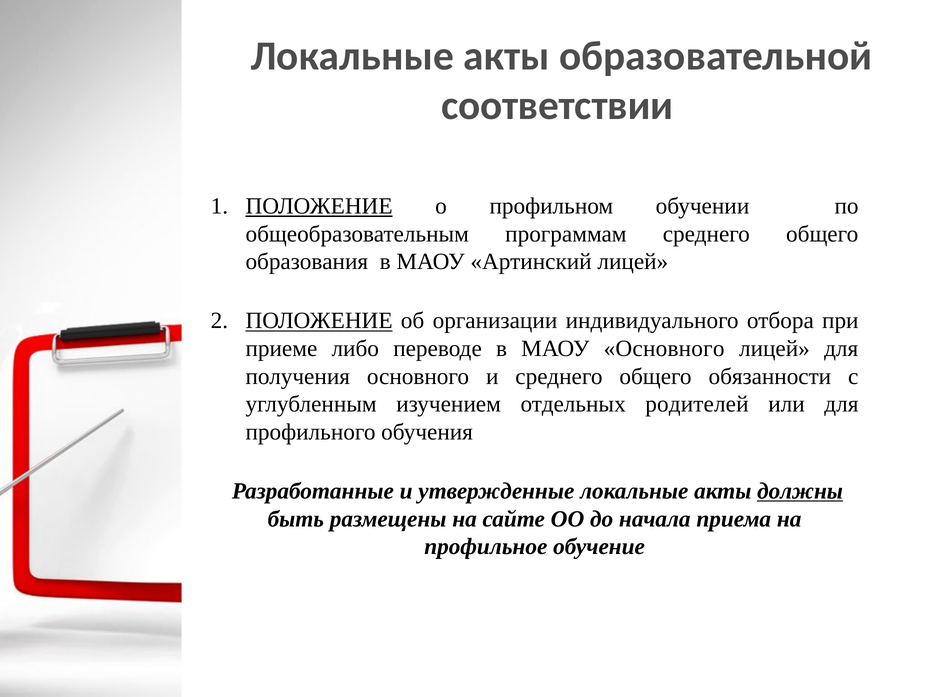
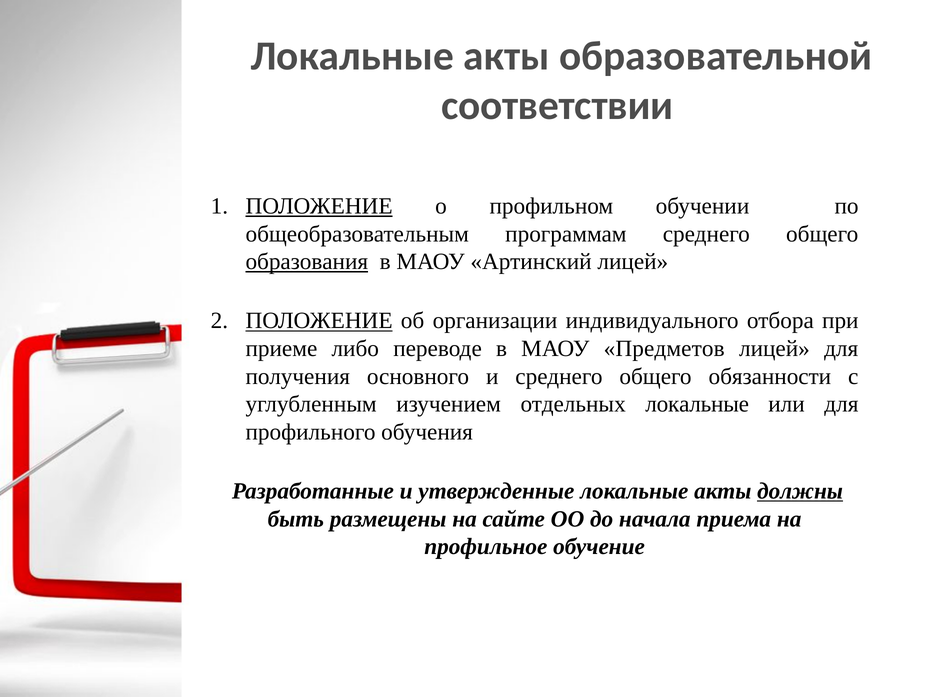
образования underline: none -> present (307, 262)
МАОУ Основного: Основного -> Предметов (664, 349)
отдельных родителей: родителей -> локальные (697, 405)
